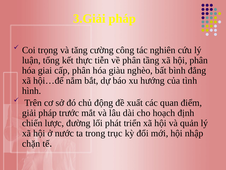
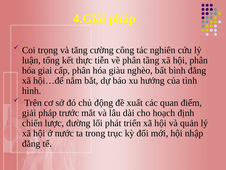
3.Giải: 3.Giải -> 4.Giải (89, 19)
chặn: chặn -> đẳng (31, 143)
